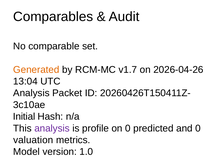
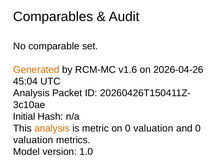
v1.7: v1.7 -> v1.6 (128, 70)
13:04: 13:04 -> 45:04 (25, 81)
analysis colour: purple -> orange (52, 128)
profile: profile -> metric (95, 128)
on 0 predicted: predicted -> valuation (153, 128)
